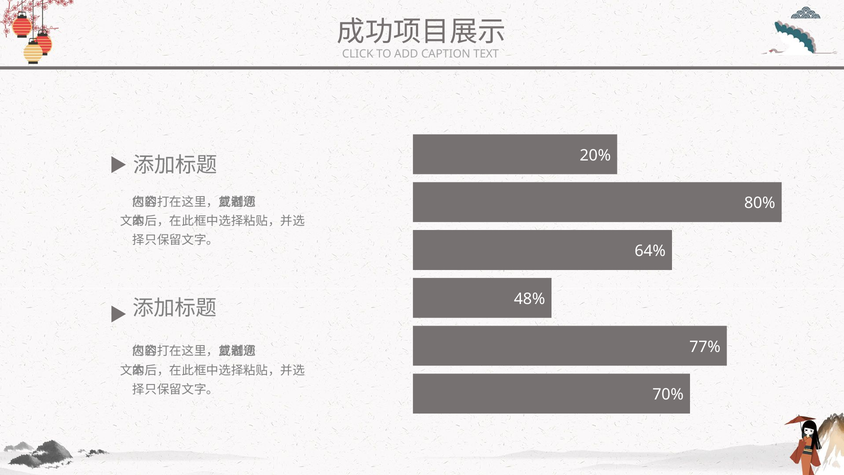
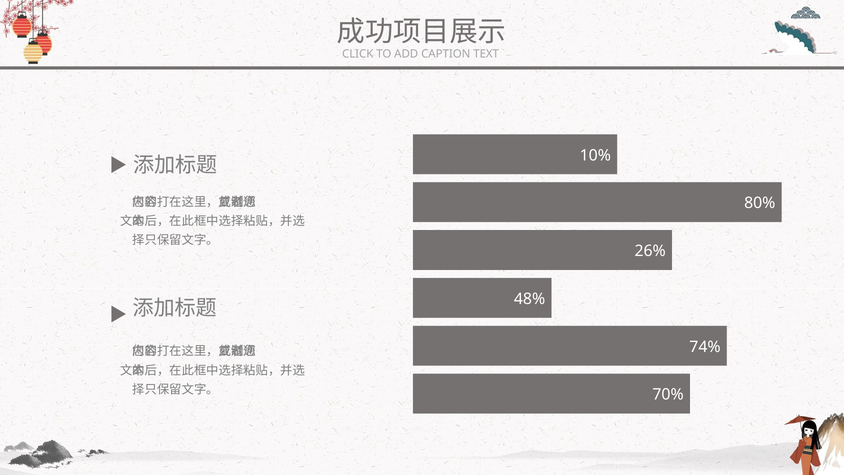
20%: 20% -> 10% (595, 155)
64%: 64% -> 26% (650, 251)
77%: 77% -> 74% (705, 347)
